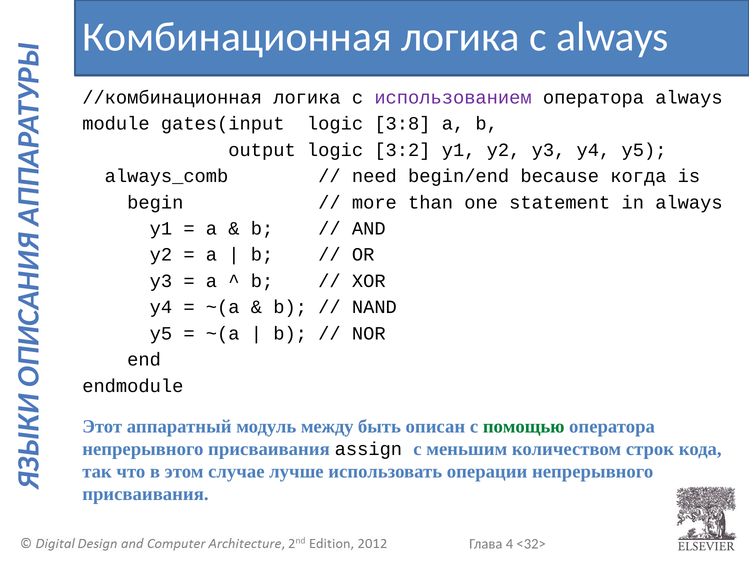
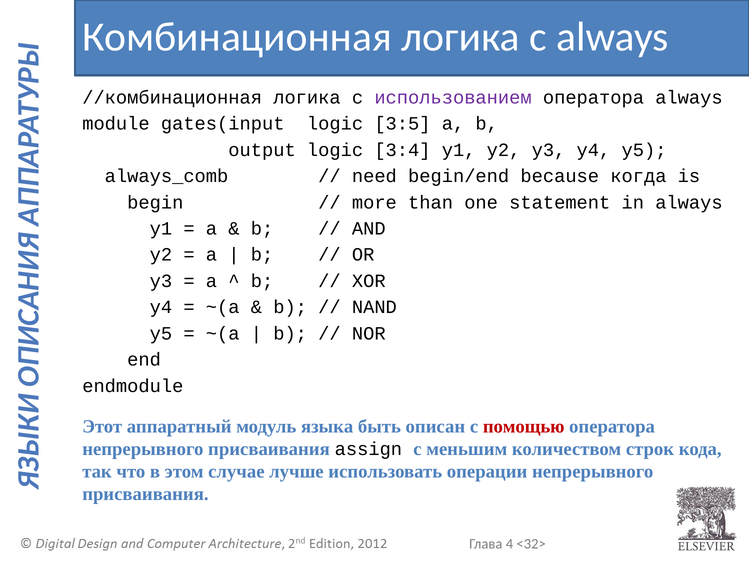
3:8: 3:8 -> 3:5 (402, 124)
3:2: 3:2 -> 3:4 (402, 150)
между: между -> языка (327, 427)
помощью colour: green -> red (524, 427)
